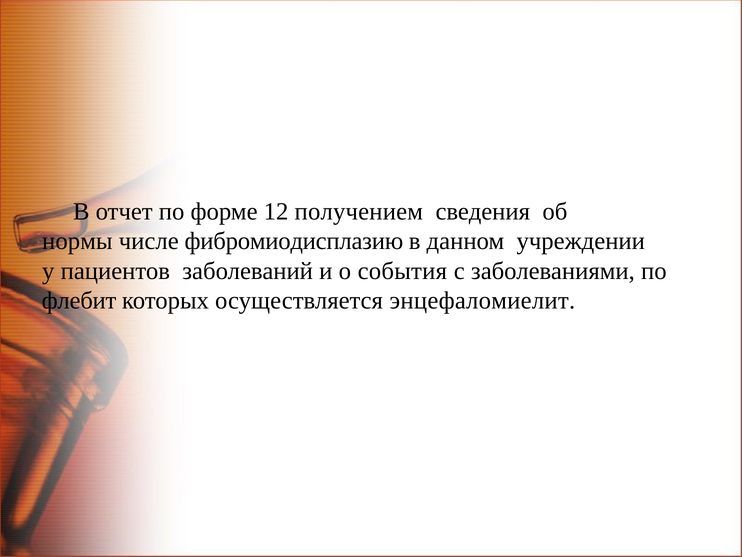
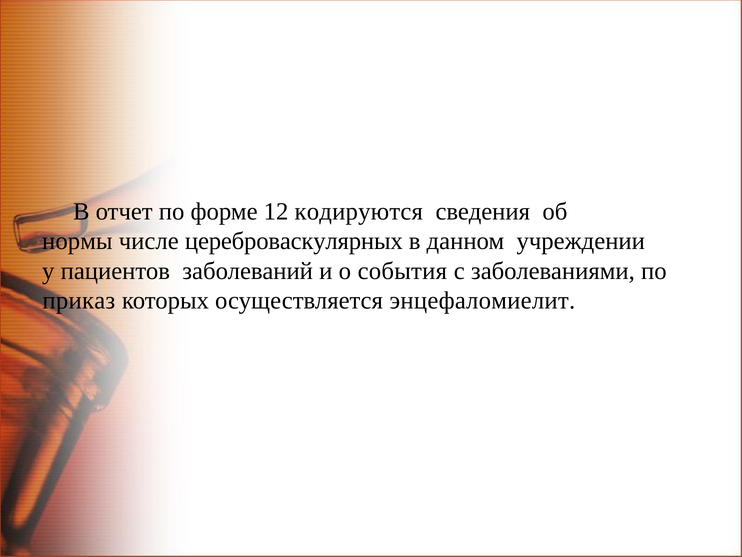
получением: получением -> кодируются (359, 211)
фибромиодисплазию: фибромиодисплазию -> цереброваскулярных (294, 241)
флебит: флебит -> приказ (79, 300)
